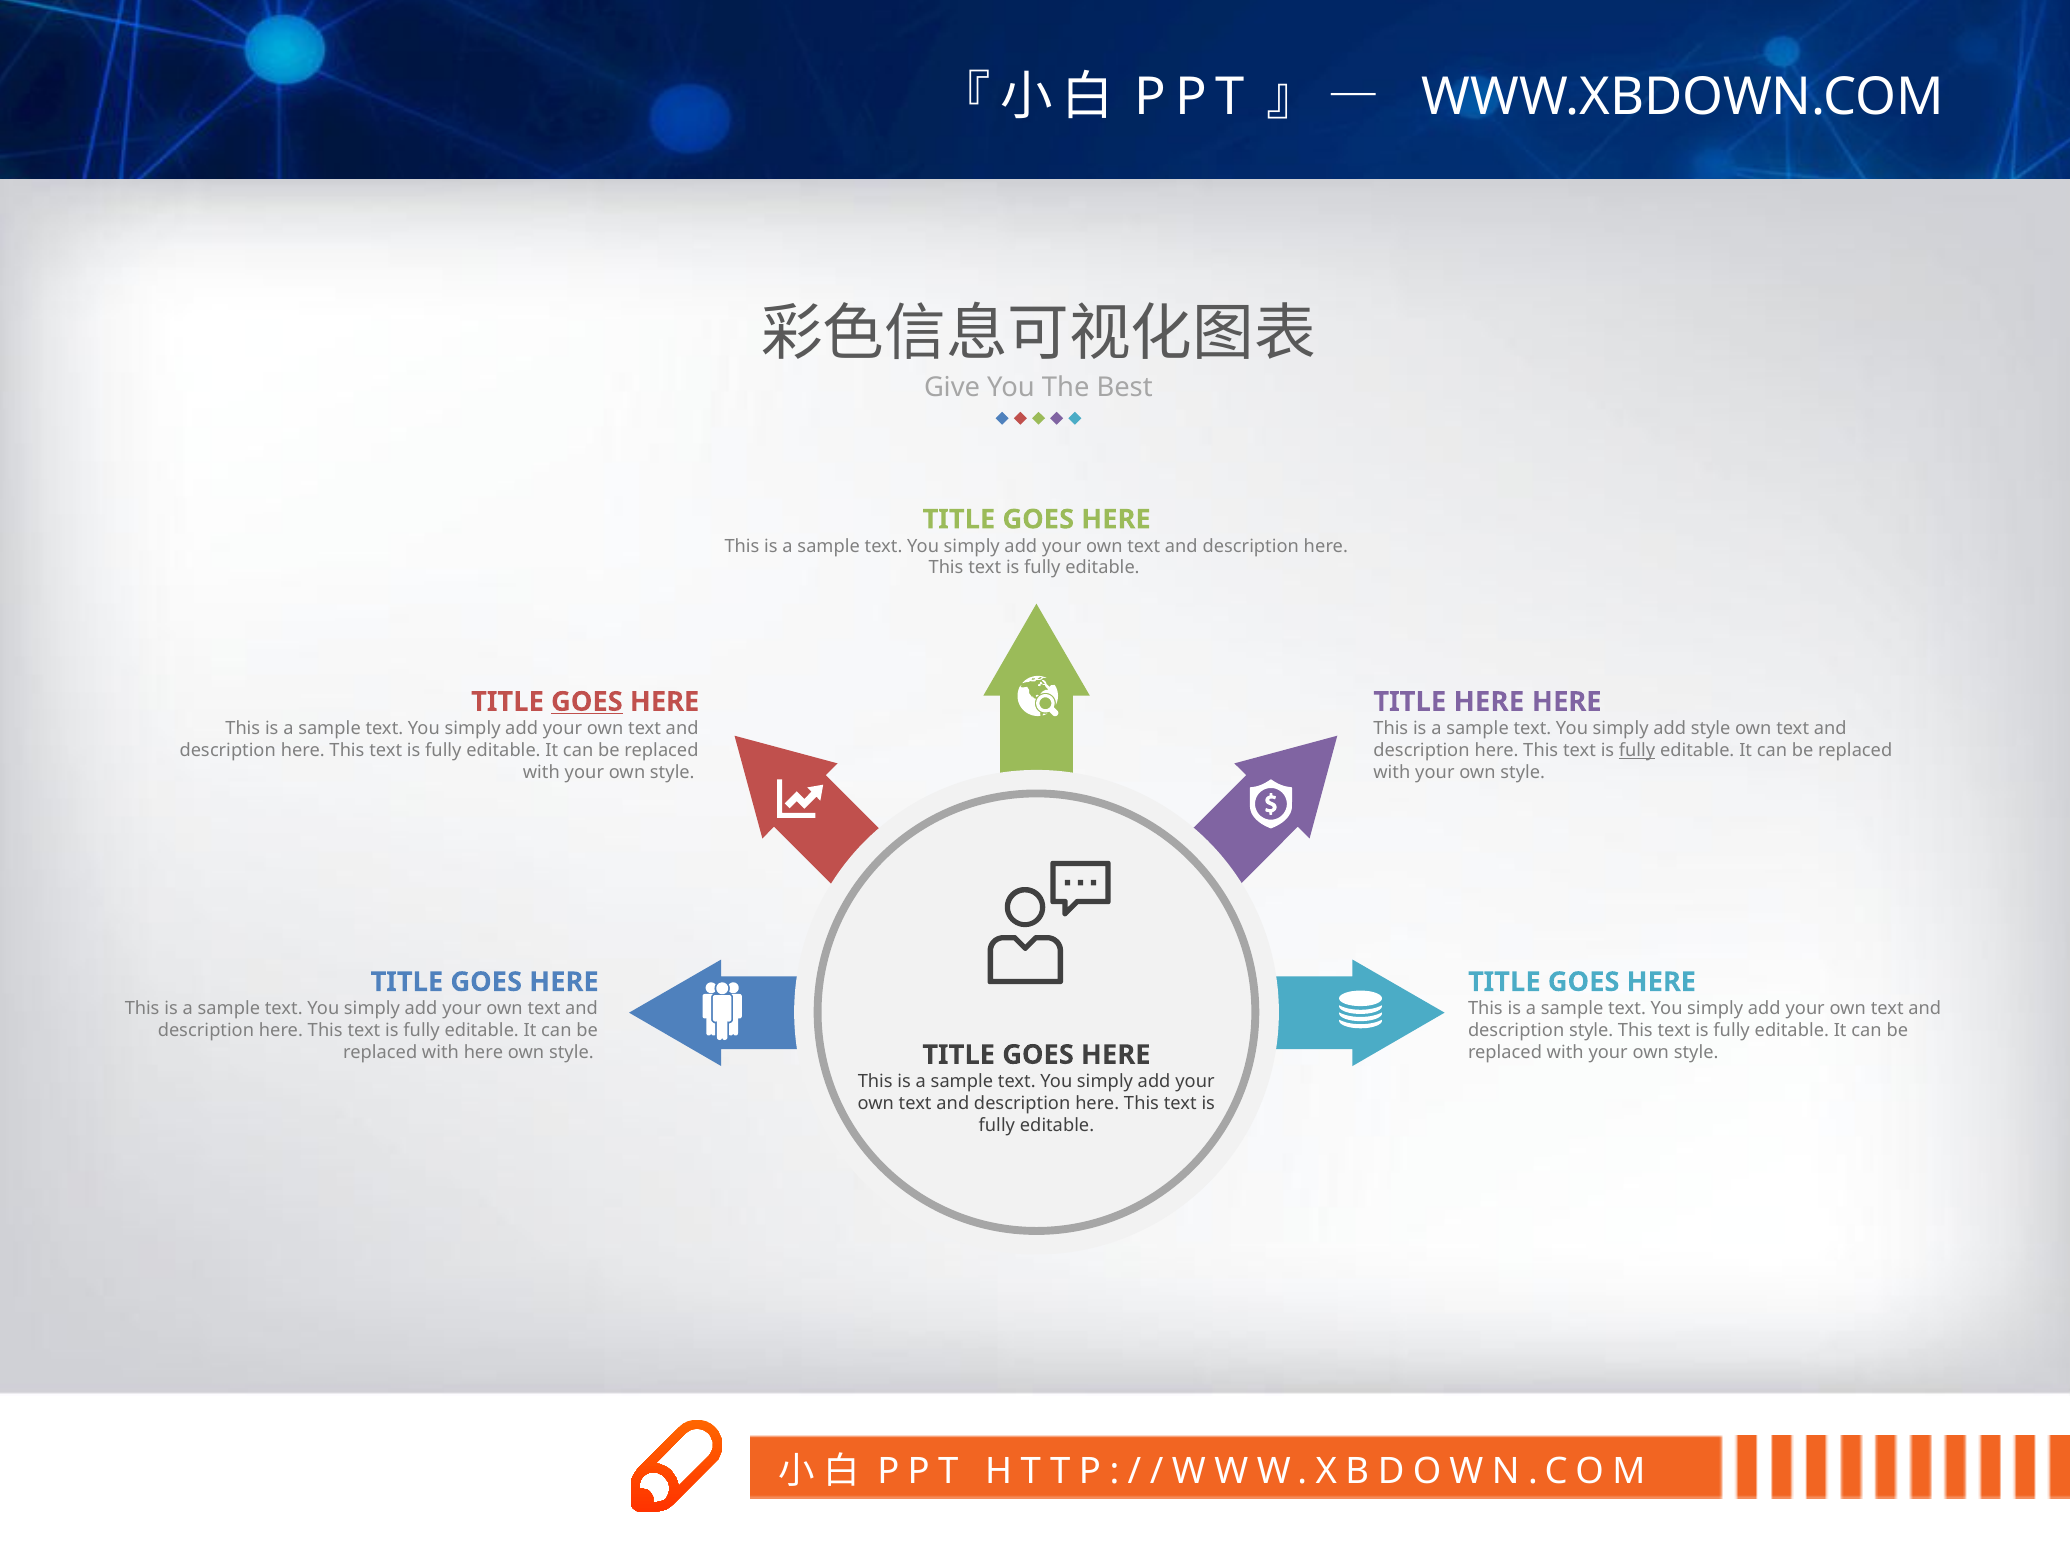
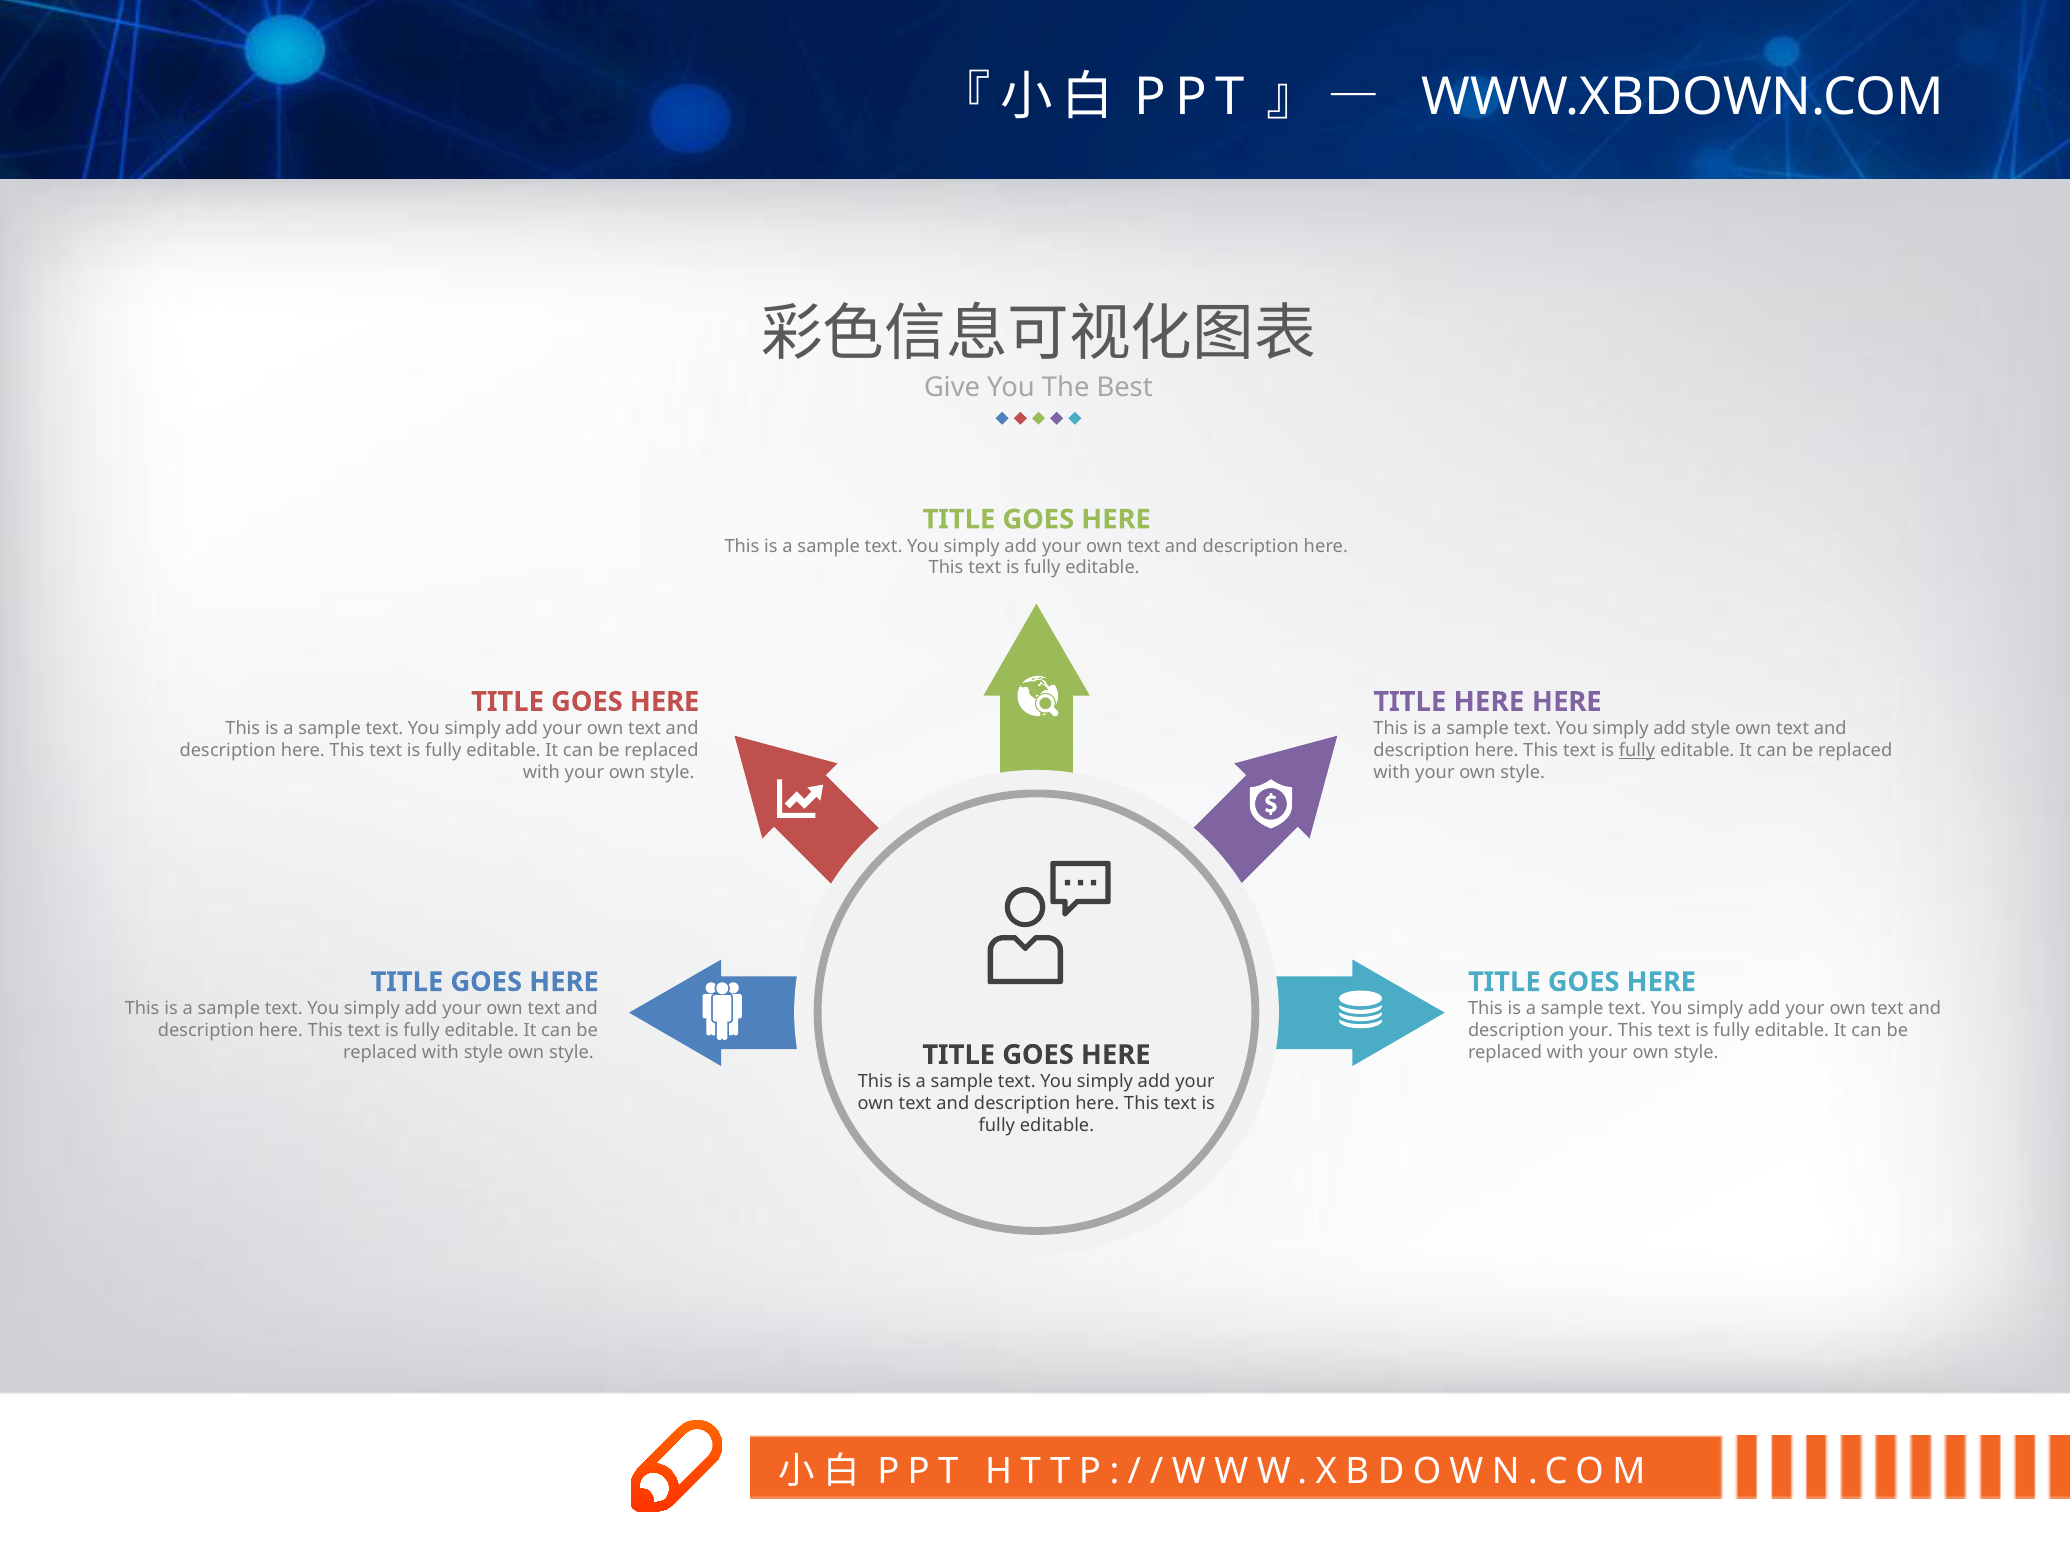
GOES underline: present -> none (587, 702)
description style: style -> your (1591, 1031)
with here: here -> style (483, 1053)
